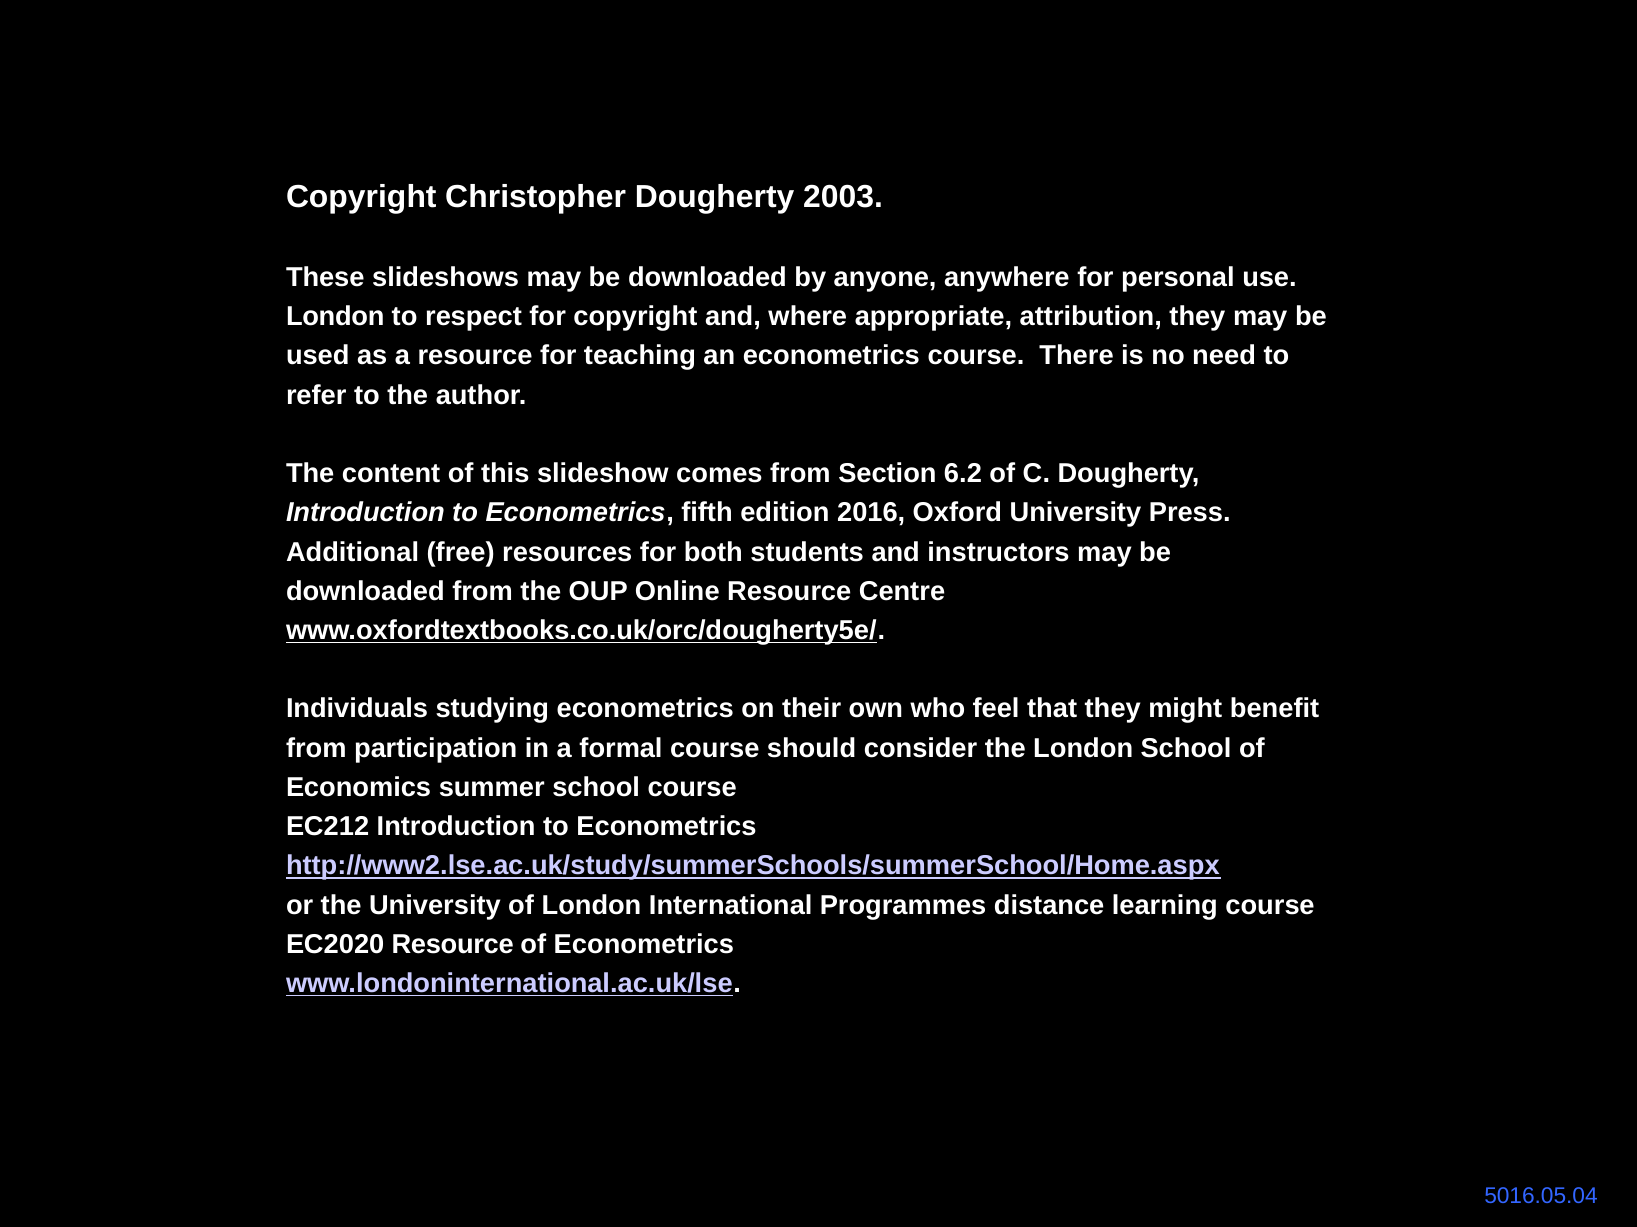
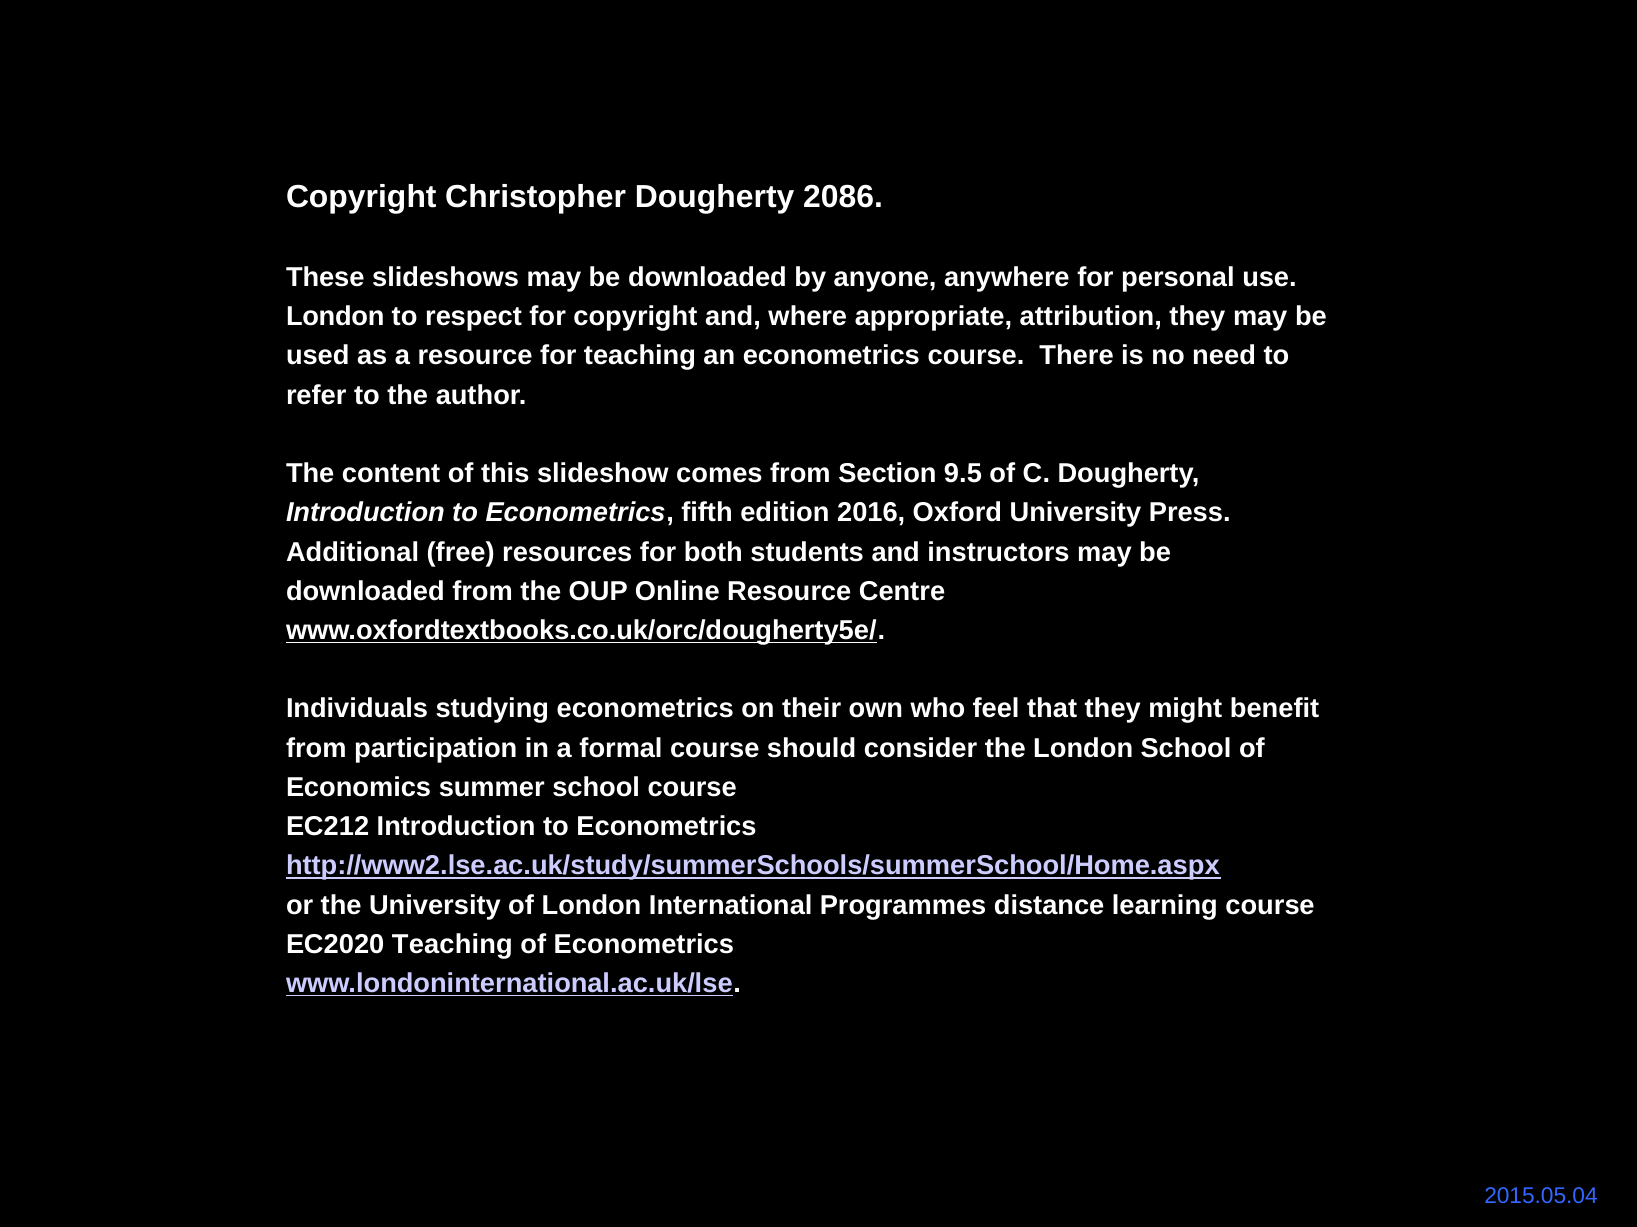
2003: 2003 -> 2086 (843, 197)
6.2: 6.2 -> 9.5 (963, 474)
EC2020 Resource: Resource -> Teaching (452, 945)
5016.05.04: 5016.05.04 -> 2015.05.04 (1541, 1196)
